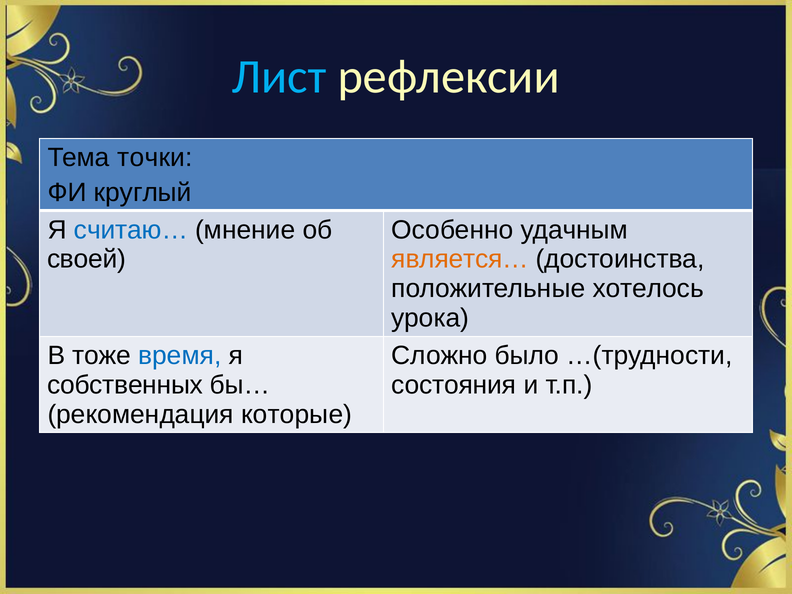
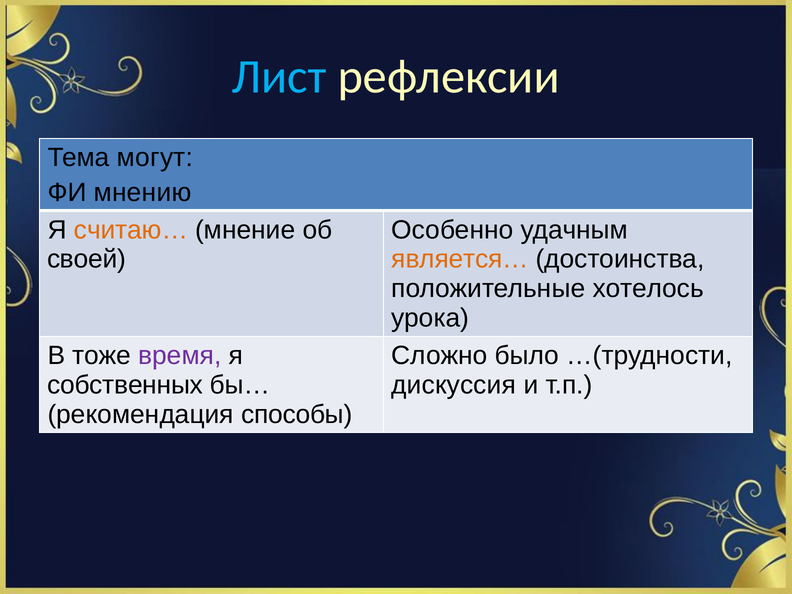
точки: точки -> могут (155, 158)
круглый: круглый -> мнению (143, 192)
считаю… colour: blue -> orange (131, 230)
время colour: blue -> purple (180, 356)
состояния: состояния -> дискуссия (454, 385)
которые: которые -> способы (297, 414)
